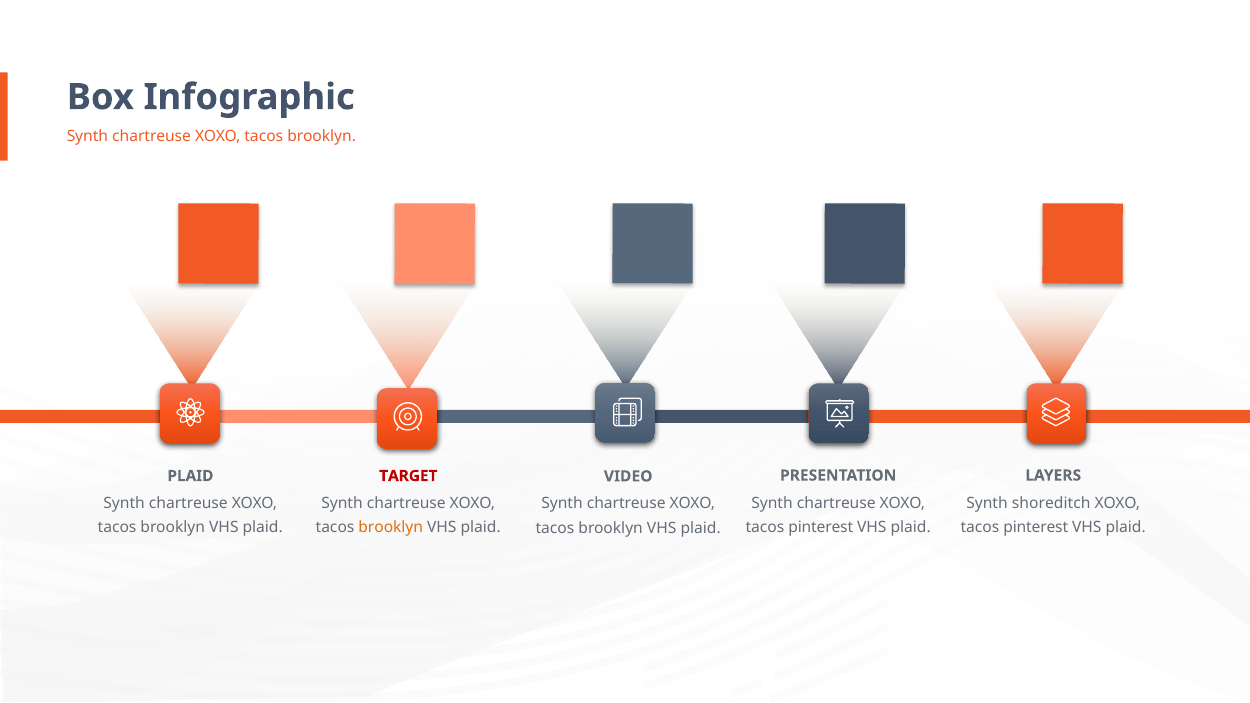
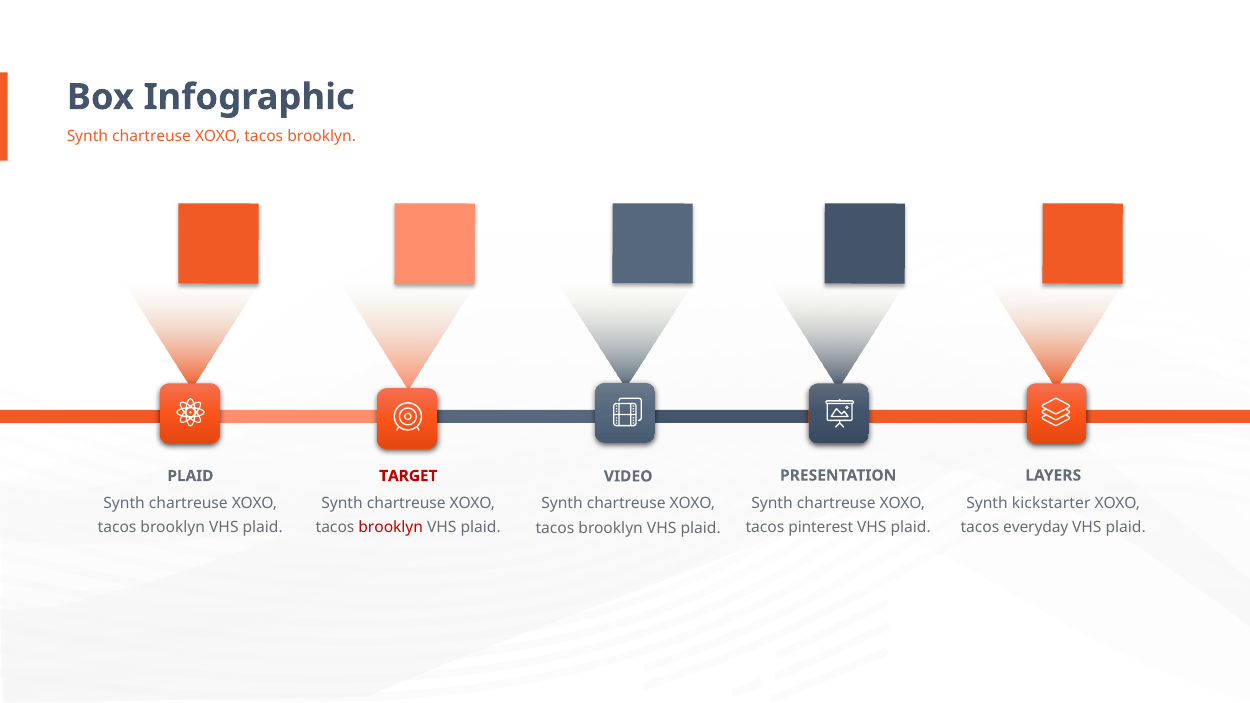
shoreditch: shoreditch -> kickstarter (1051, 503)
pinterest: pinterest -> everyday (1036, 527)
brooklyn colour: orange -> red (391, 528)
